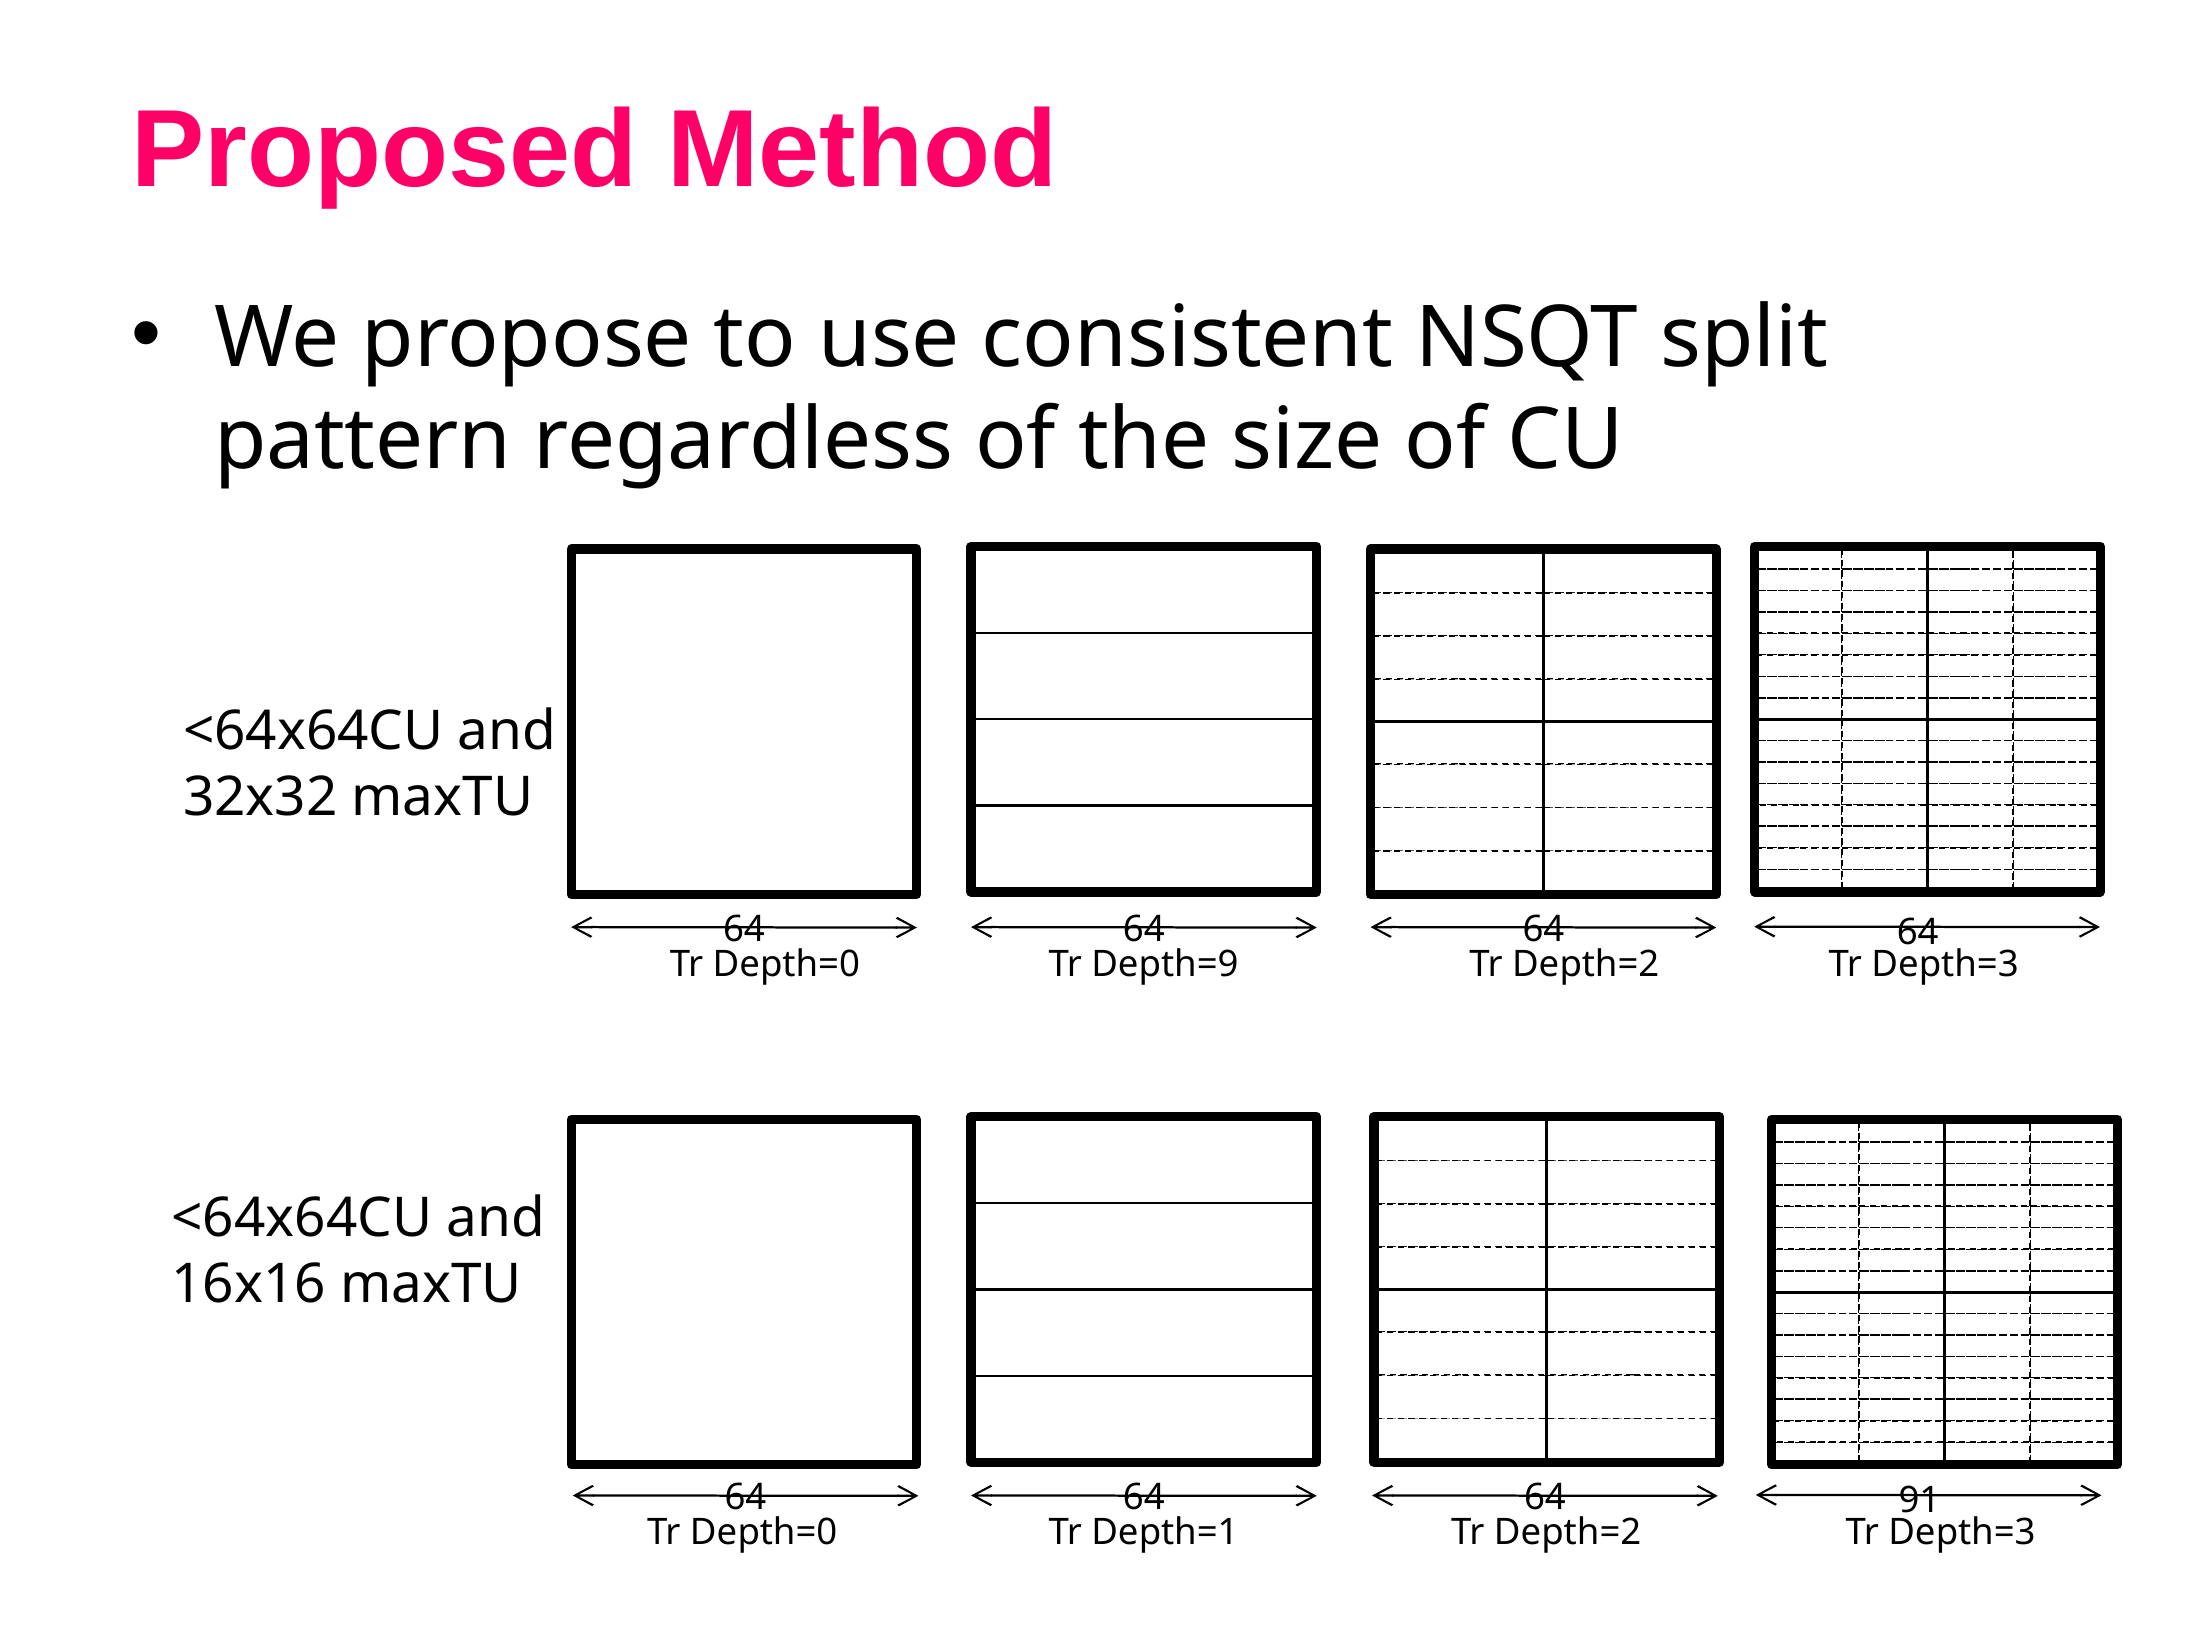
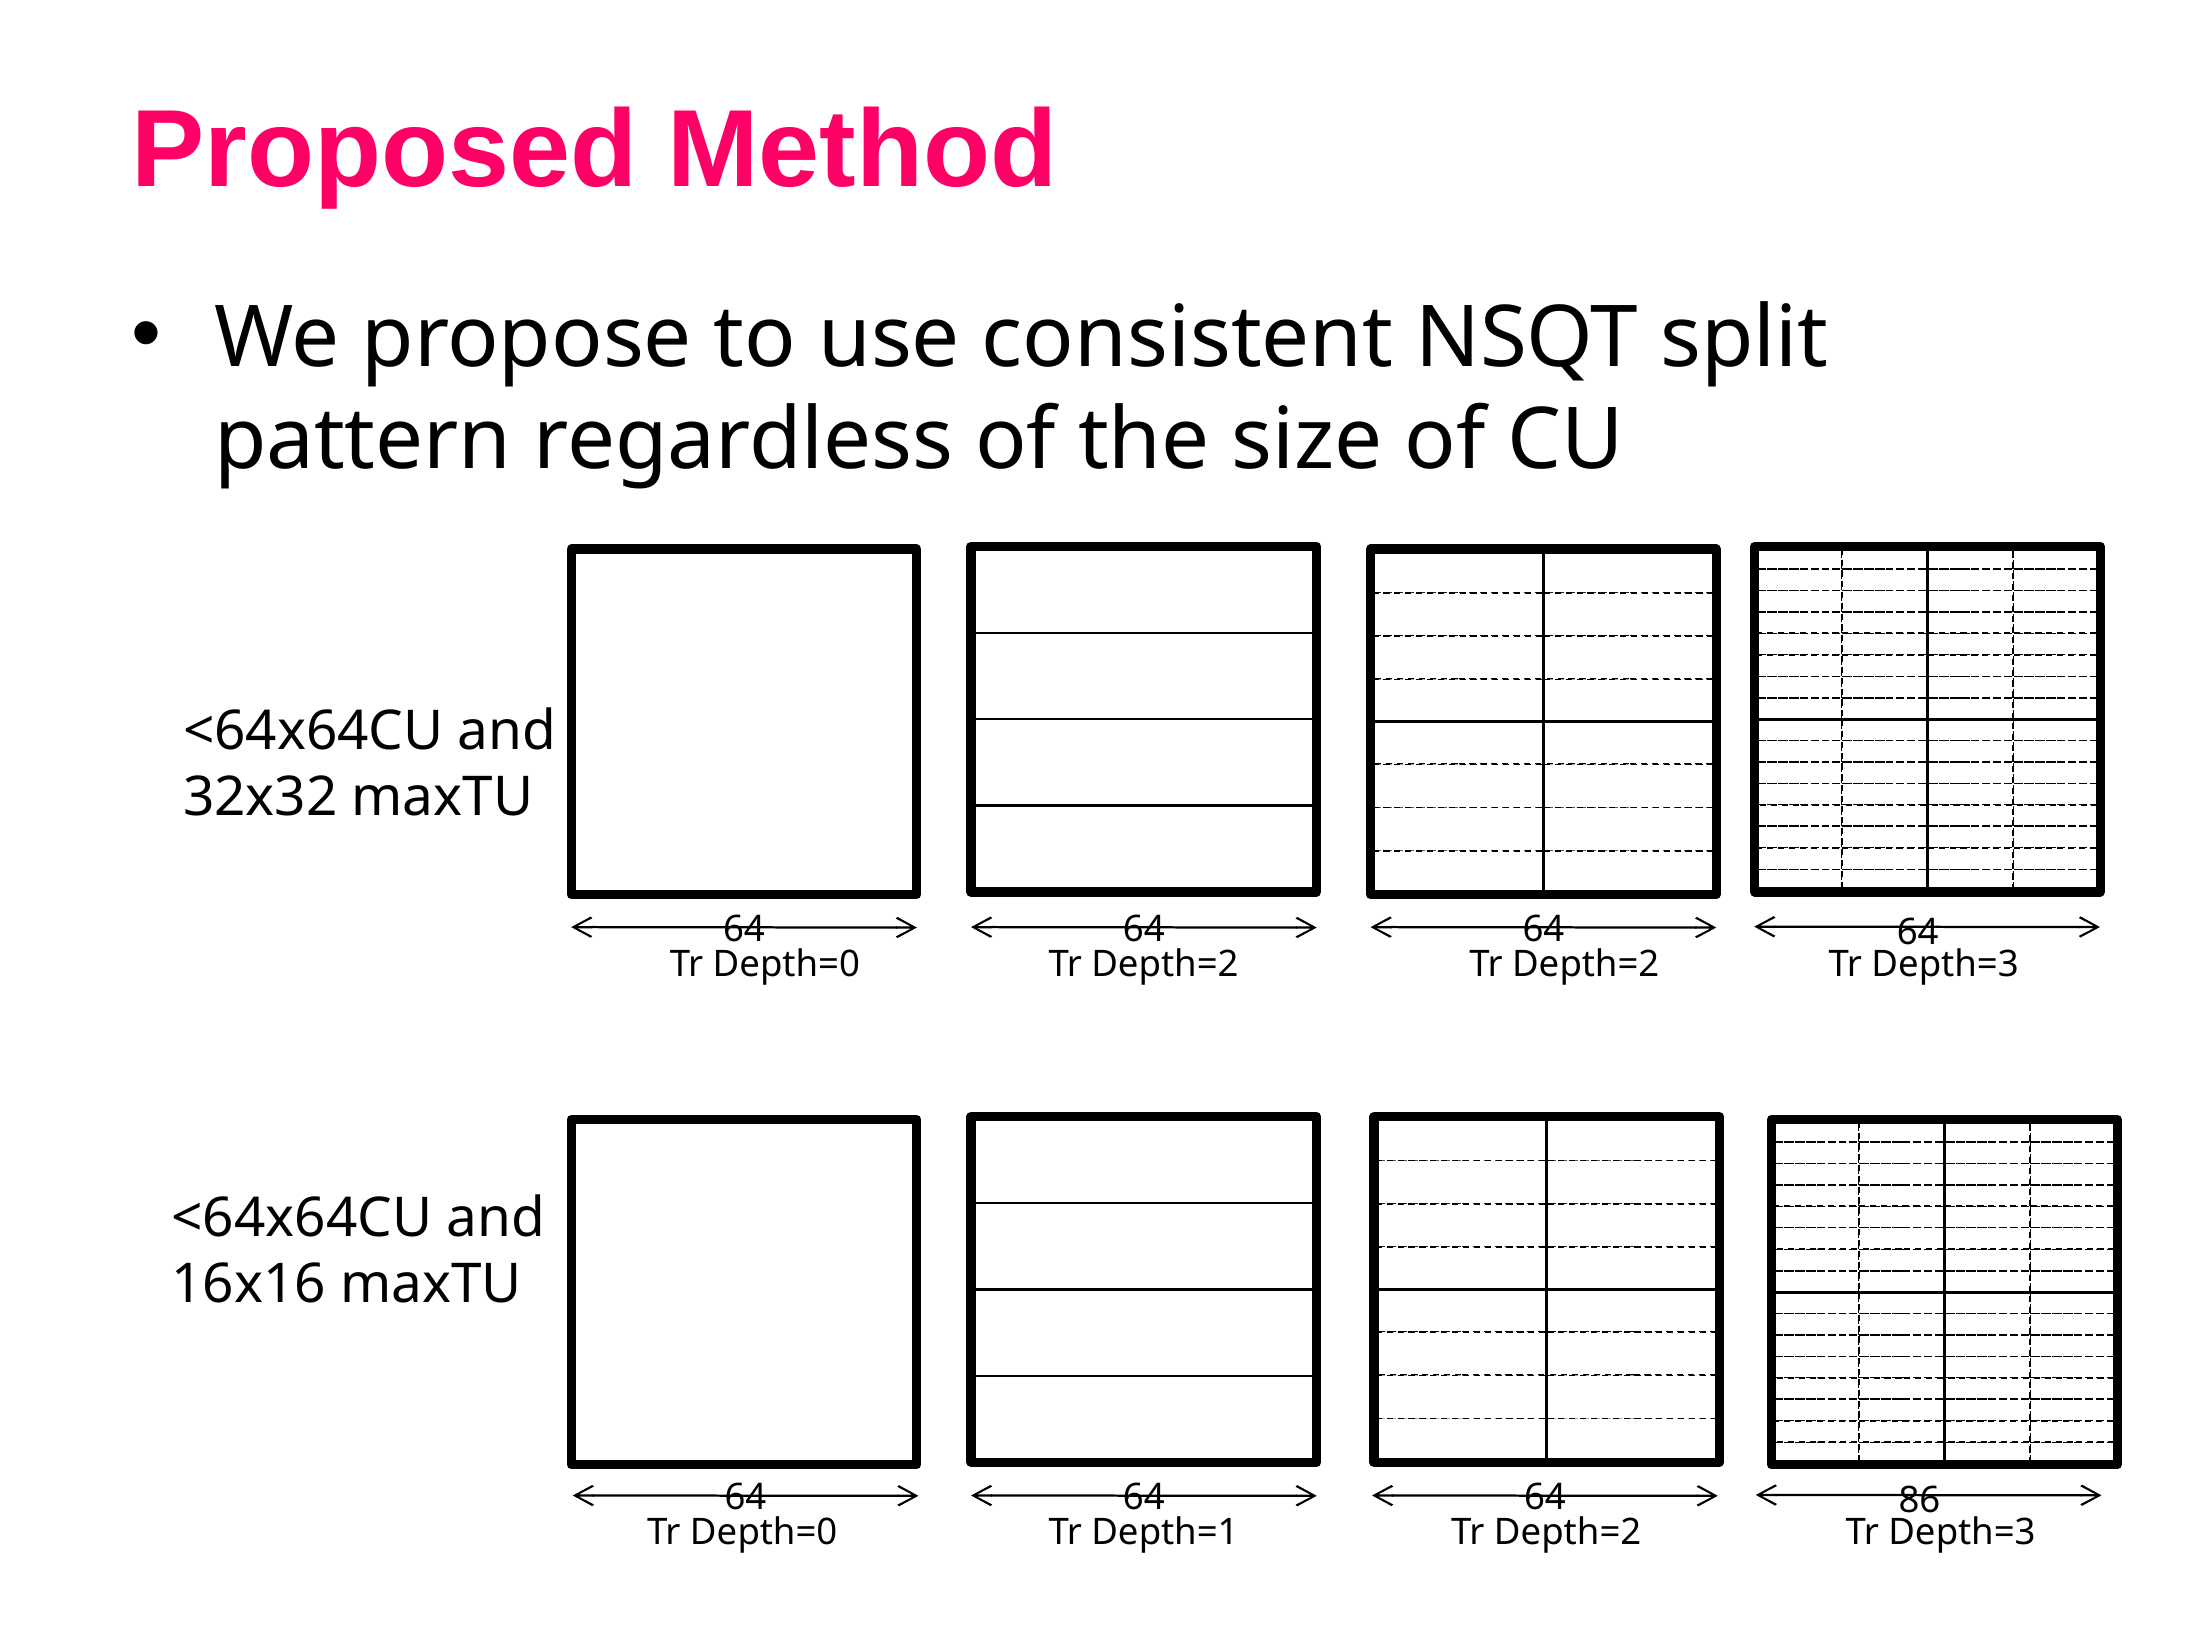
Depth=0 Tr Depth=9: Depth=9 -> Depth=2 (1165, 965)
91: 91 -> 86 (1919, 1501)
